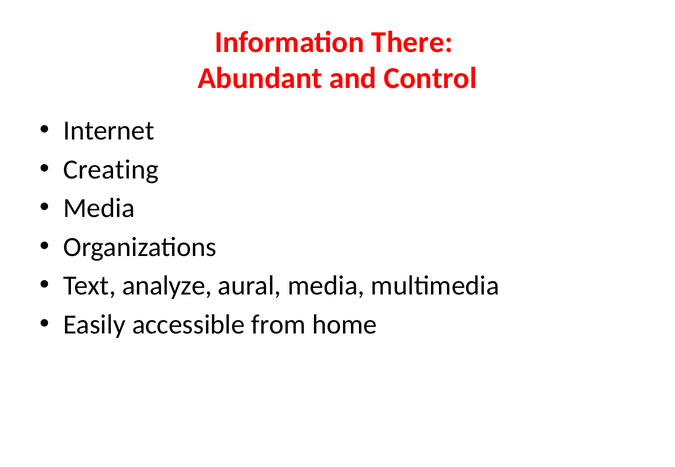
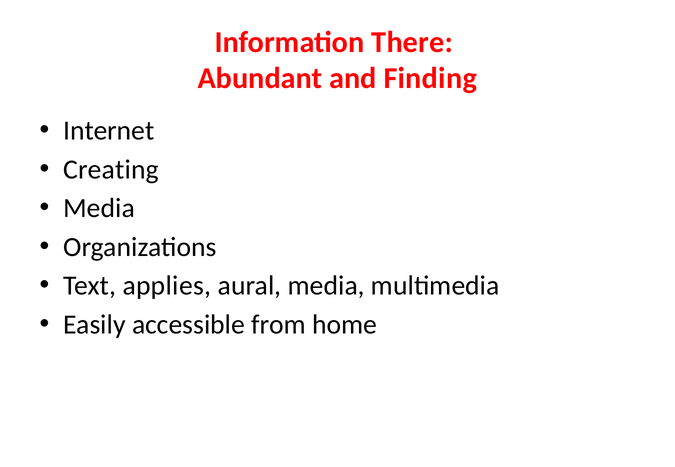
Control: Control -> Finding (430, 78)
analyze: analyze -> applies (167, 286)
